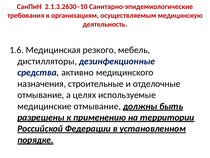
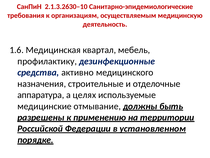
резкого: резкого -> квартал (99, 50)
дистилляторы: дистилляторы -> профилактику (47, 61)
отмывание: отмывание -> аппаратура (41, 95)
